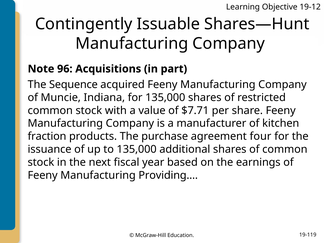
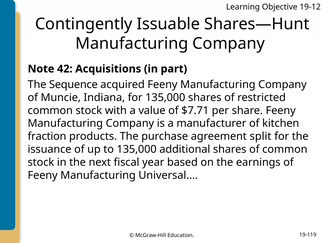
96: 96 -> 42 (65, 69)
four: four -> split (261, 136)
Providing.…: Providing.… -> Universal.… (168, 175)
